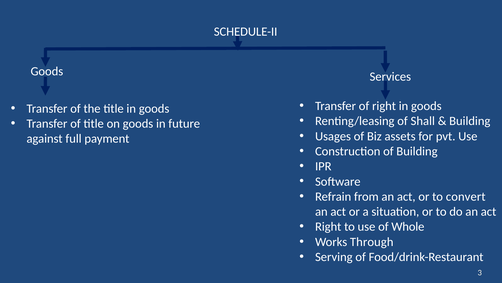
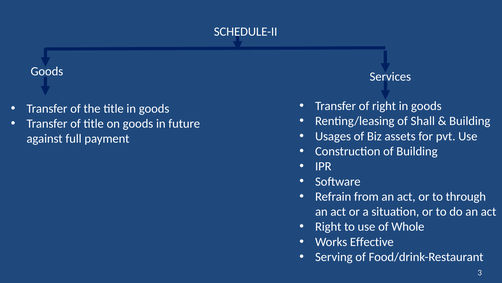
convert: convert -> through (466, 196)
Through: Through -> Effective (372, 241)
